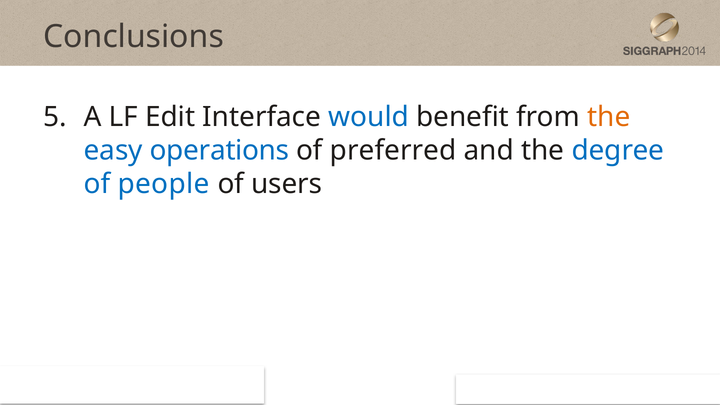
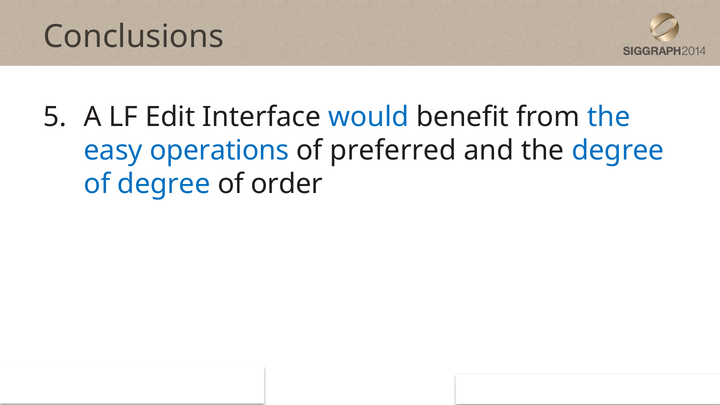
the colour: orange -> blue (609, 117)
of people: people -> degree (164, 184)
users: users -> order (287, 184)
